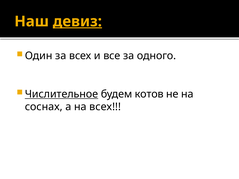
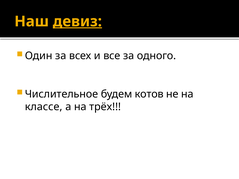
Числительное underline: present -> none (61, 94)
соснах: соснах -> классе (44, 107)
на всех: всех -> трёх (105, 107)
